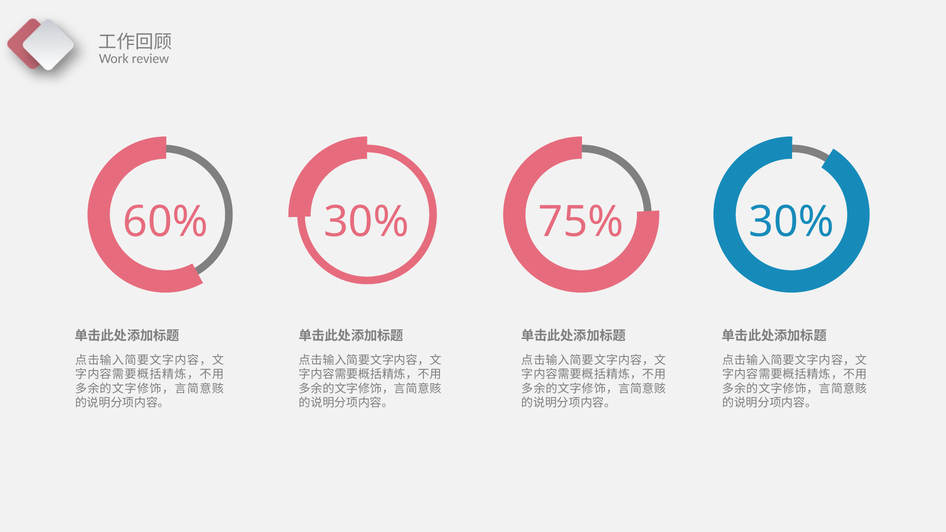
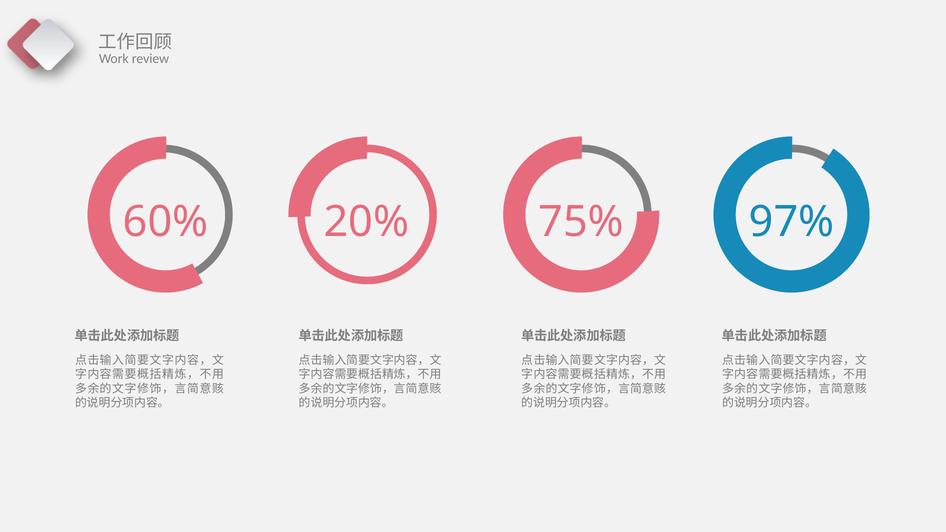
60% 30%: 30% -> 20% (366, 222)
30%: 30% -> 97% (792, 222)
